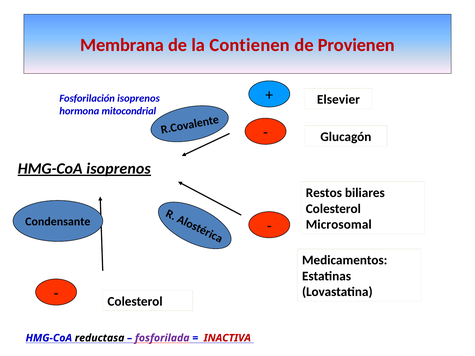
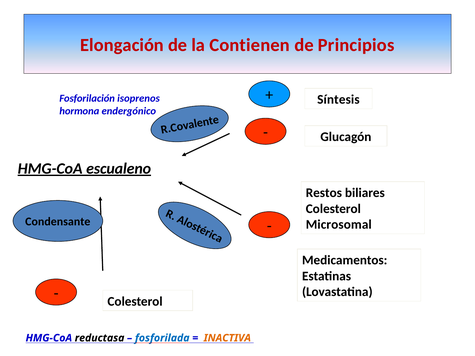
Membrana: Membrana -> Elongación (122, 45)
Provienen: Provienen -> Principios (356, 45)
Elsevier: Elsevier -> Síntesis (338, 100)
mitocondrial: mitocondrial -> endergónico (129, 111)
HMG-CoA isoprenos: isoprenos -> escualeno (119, 169)
fosforilada colour: purple -> blue (162, 338)
INACTIVA colour: red -> orange (227, 338)
